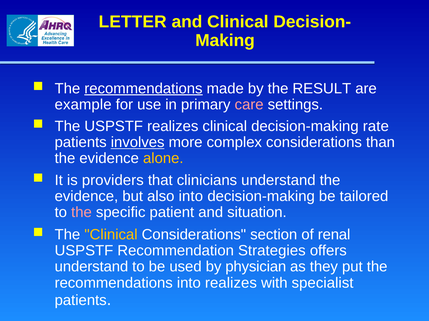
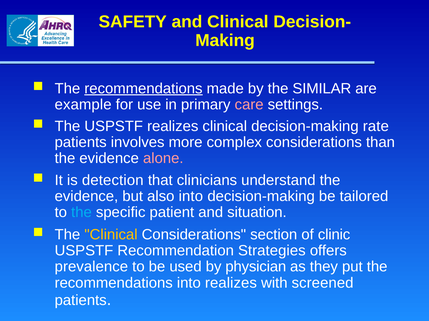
LETTER: LETTER -> SAFETY (133, 22)
RESULT: RESULT -> SIMILAR (322, 89)
involves underline: present -> none (138, 143)
alone colour: yellow -> pink (163, 159)
providers: providers -> detection (113, 181)
the colour: pink -> light blue (81, 213)
renal: renal -> clinic (334, 235)
understand: understand -> prevalence (91, 267)
specialist: specialist -> screened (323, 283)
